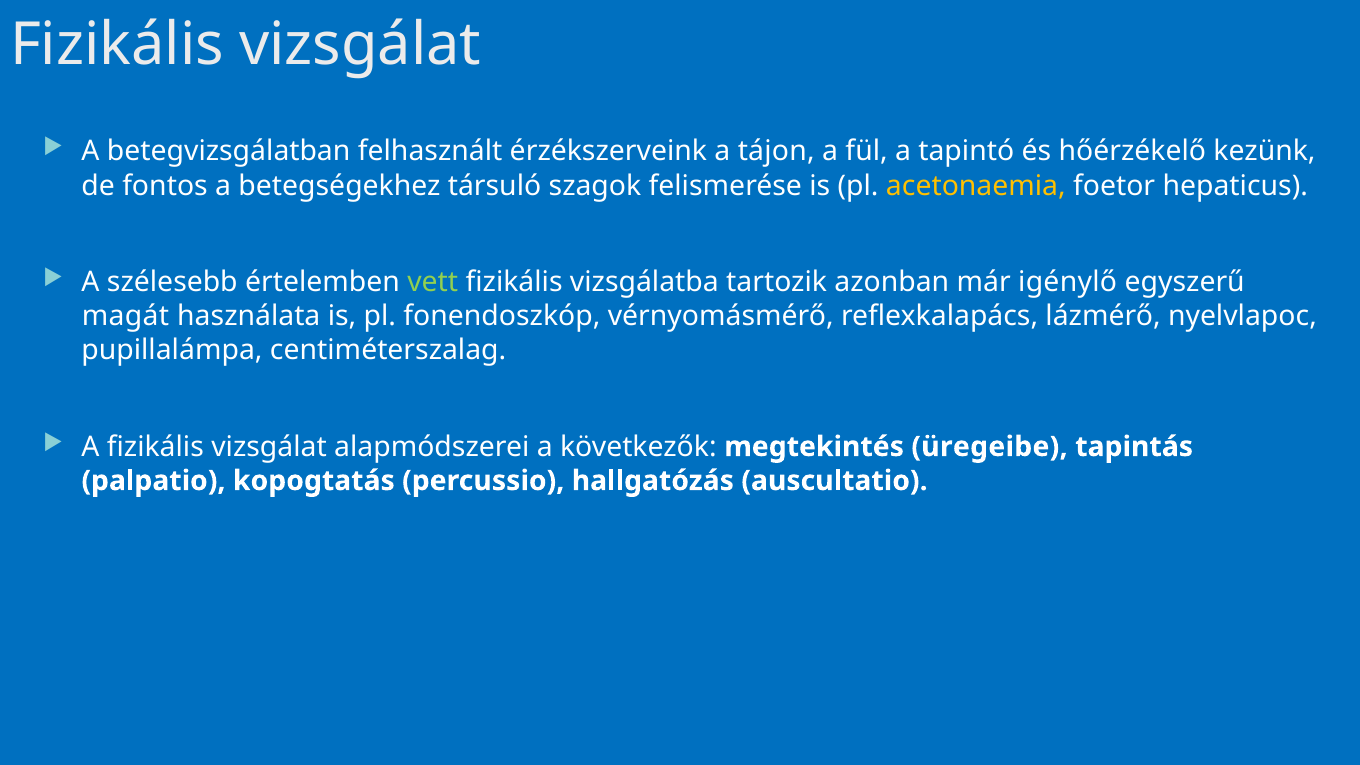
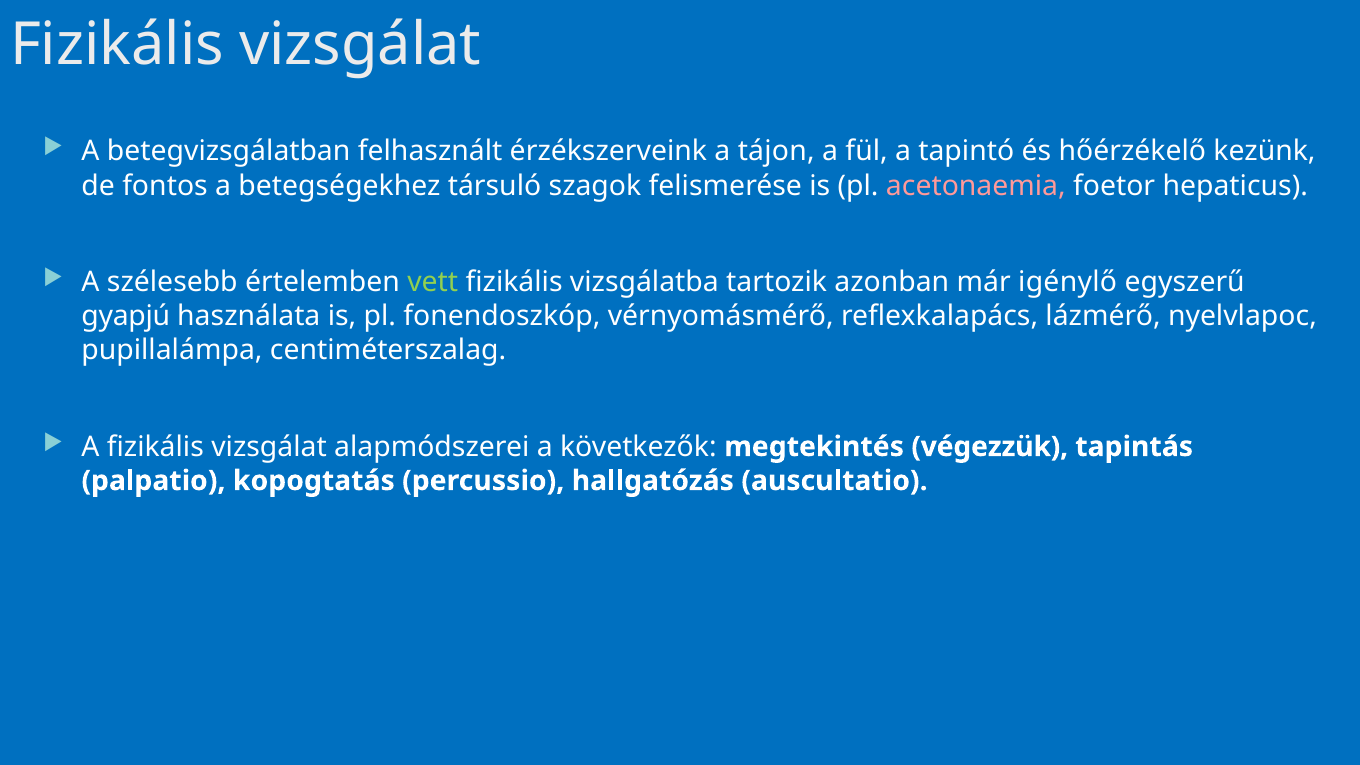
acetonaemia colour: yellow -> pink (976, 186)
magát: magát -> gyapjú (126, 316)
üregeibe: üregeibe -> végezzük (990, 447)
